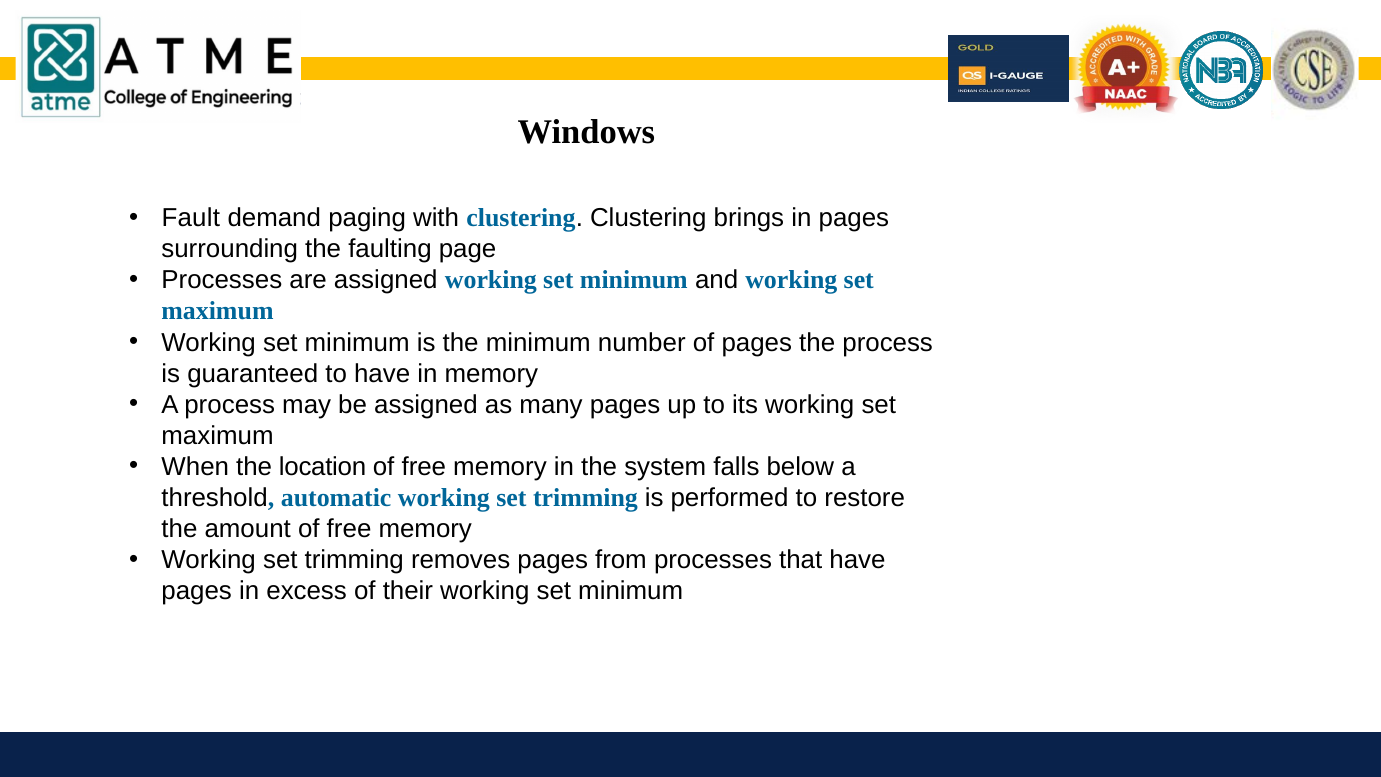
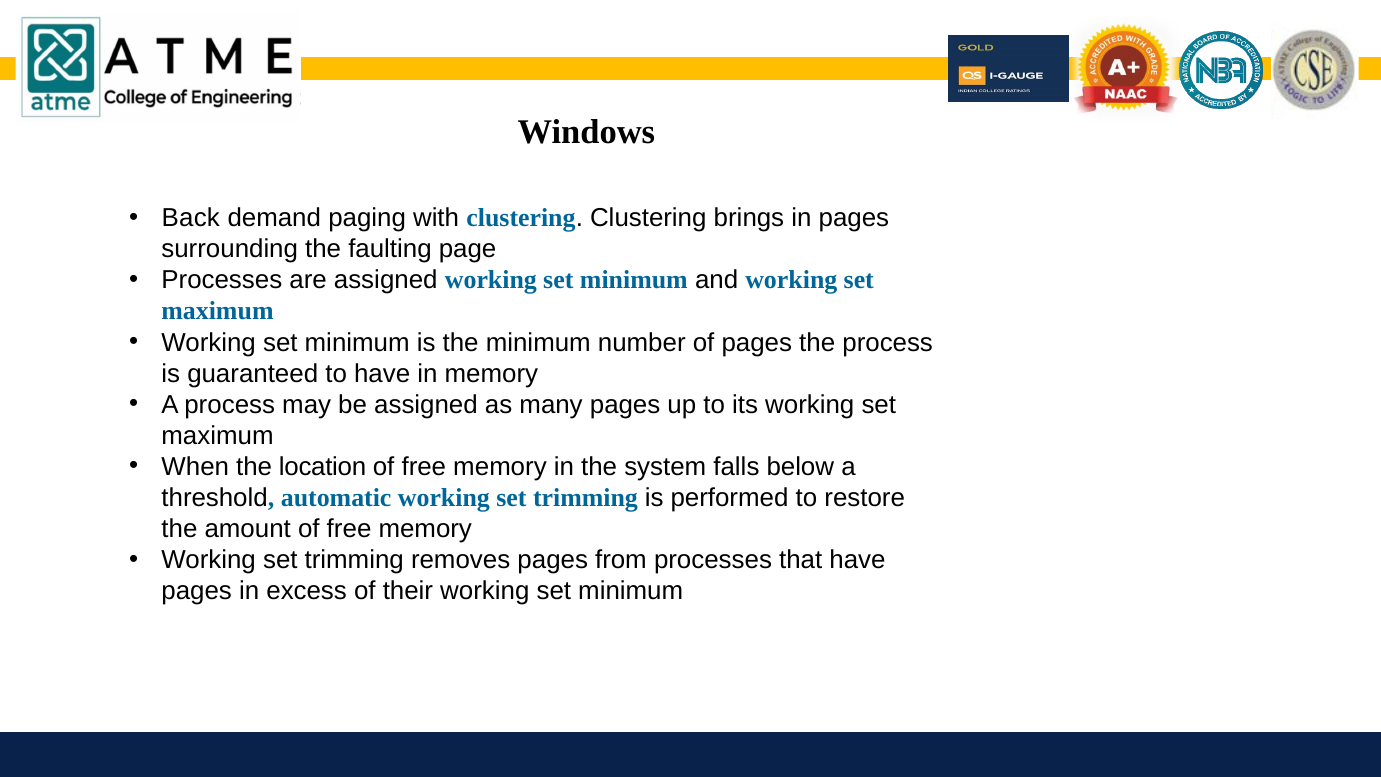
Fault: Fault -> Back (191, 218)
